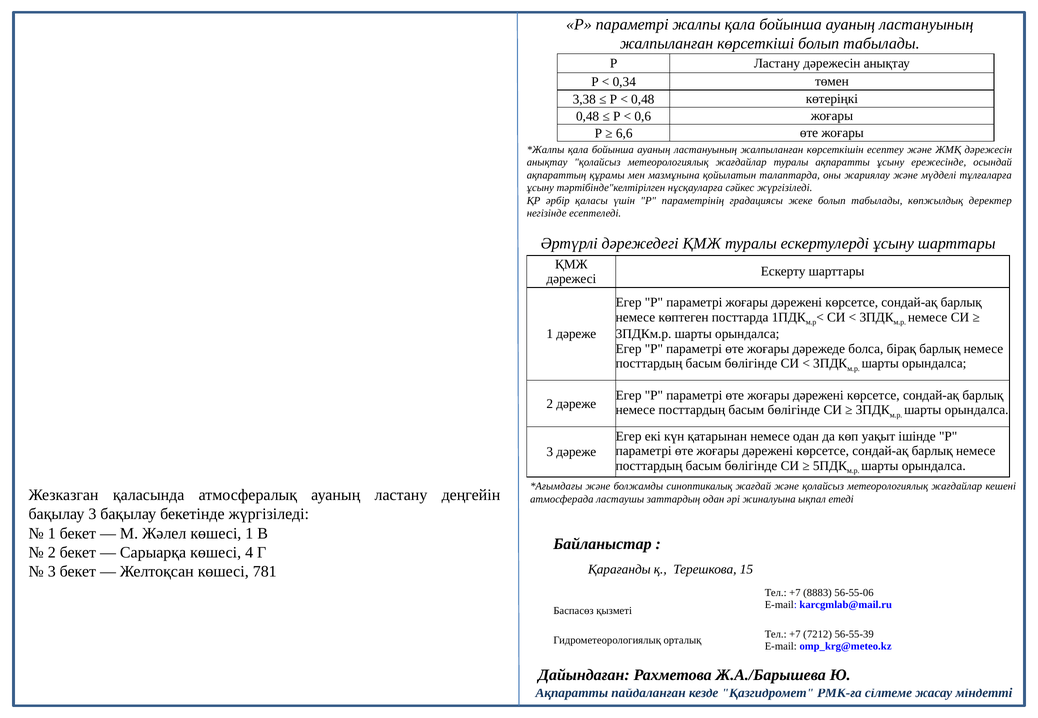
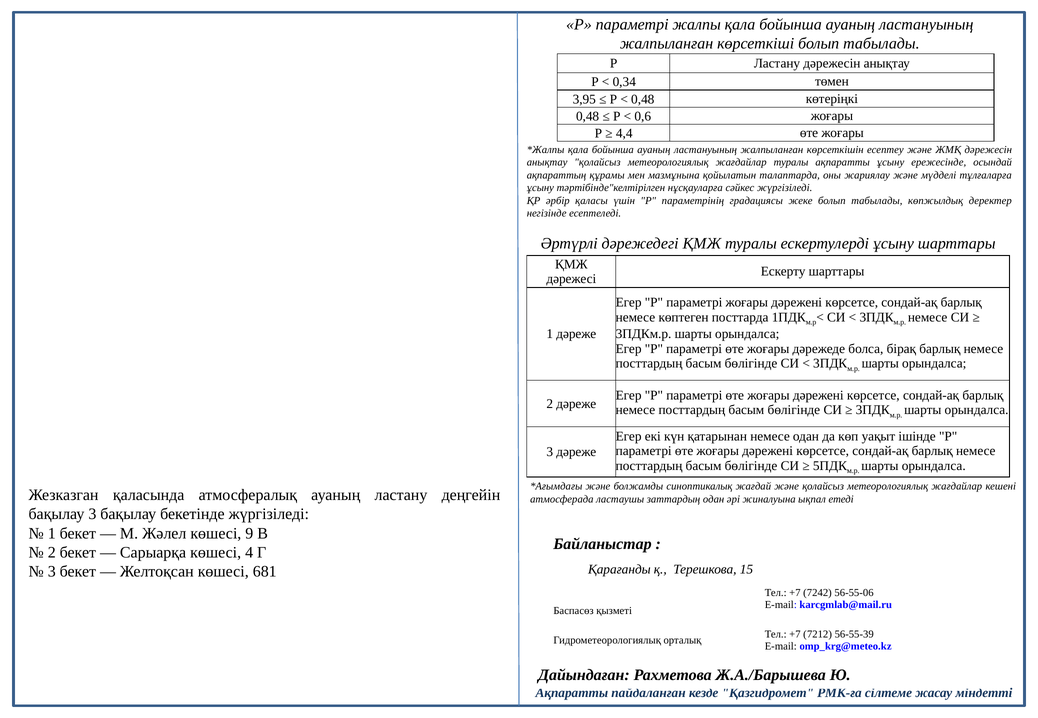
3,38: 3,38 -> 3,95 (584, 99)
6,6: 6,6 -> 4,4 (624, 134)
көшесі 1: 1 -> 9 (249, 534)
781: 781 -> 681 (265, 572)
8883: 8883 -> 7242 (818, 593)
